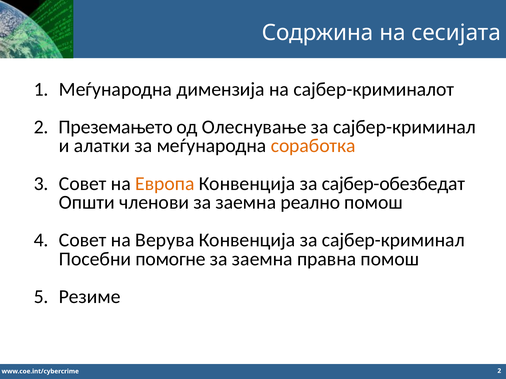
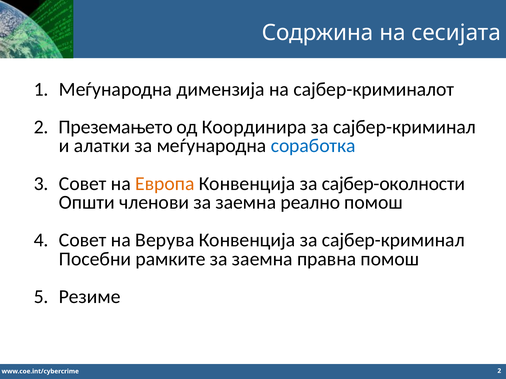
Олеснување: Олеснување -> Координира (254, 127)
соработка colour: orange -> blue (313, 146)
сајбер-обезбедат: сајбер-обезбедат -> сајбер-околности (393, 184)
помогне: помогне -> рамките (171, 259)
